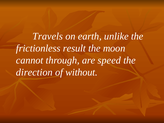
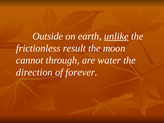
Travels: Travels -> Outside (48, 36)
unlike underline: none -> present (116, 36)
speed: speed -> water (109, 60)
without: without -> forever (81, 72)
